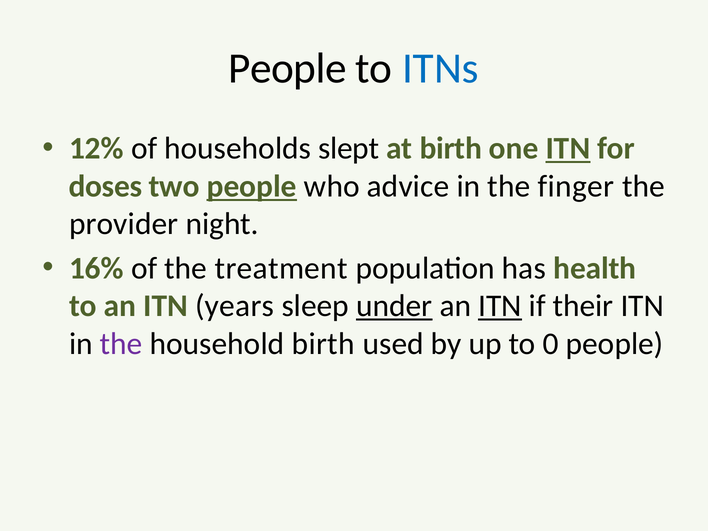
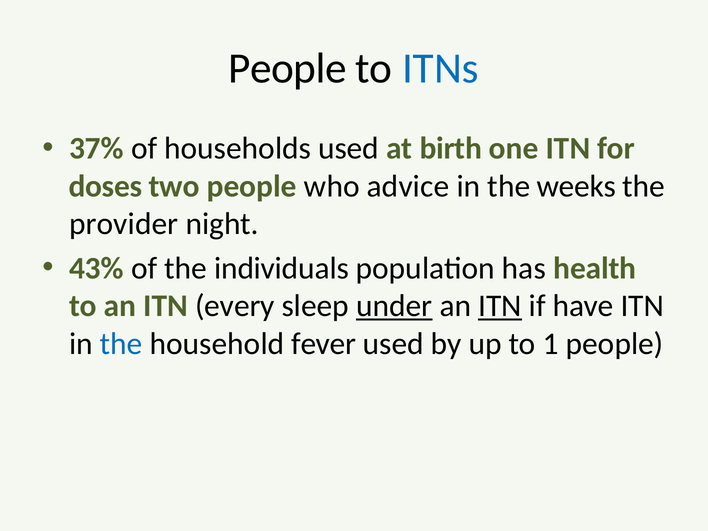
12%: 12% -> 37% (96, 149)
households slept: slept -> used (349, 149)
ITN underline: present -> none (568, 149)
people underline: present -> none (252, 186)
finger: finger -> weeks (576, 186)
16%: 16% -> 43% (96, 268)
treatment: treatment -> individuals (282, 268)
years: years -> every (235, 306)
their: their -> have (583, 306)
the colour: purple -> blue (121, 344)
household birth: birth -> fever (324, 344)
0: 0 -> 1 (551, 344)
